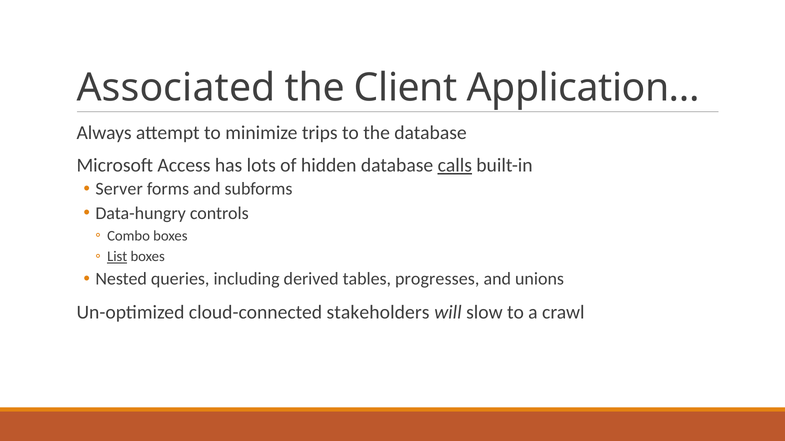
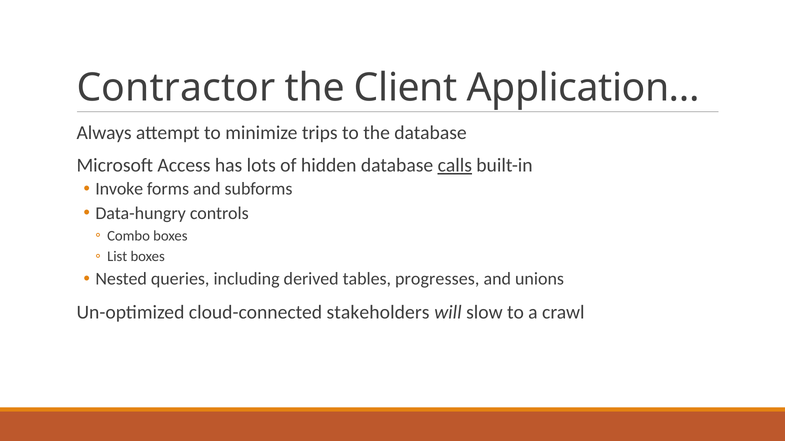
Associated: Associated -> Contractor (176, 88)
Server: Server -> Invoke (119, 189)
List underline: present -> none (117, 257)
